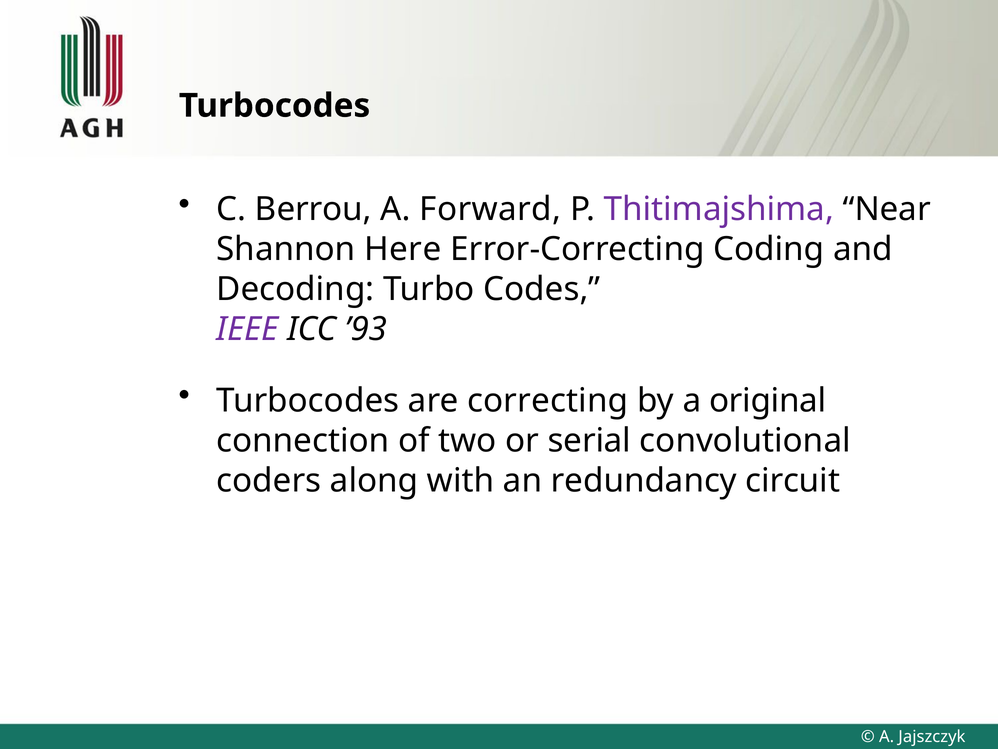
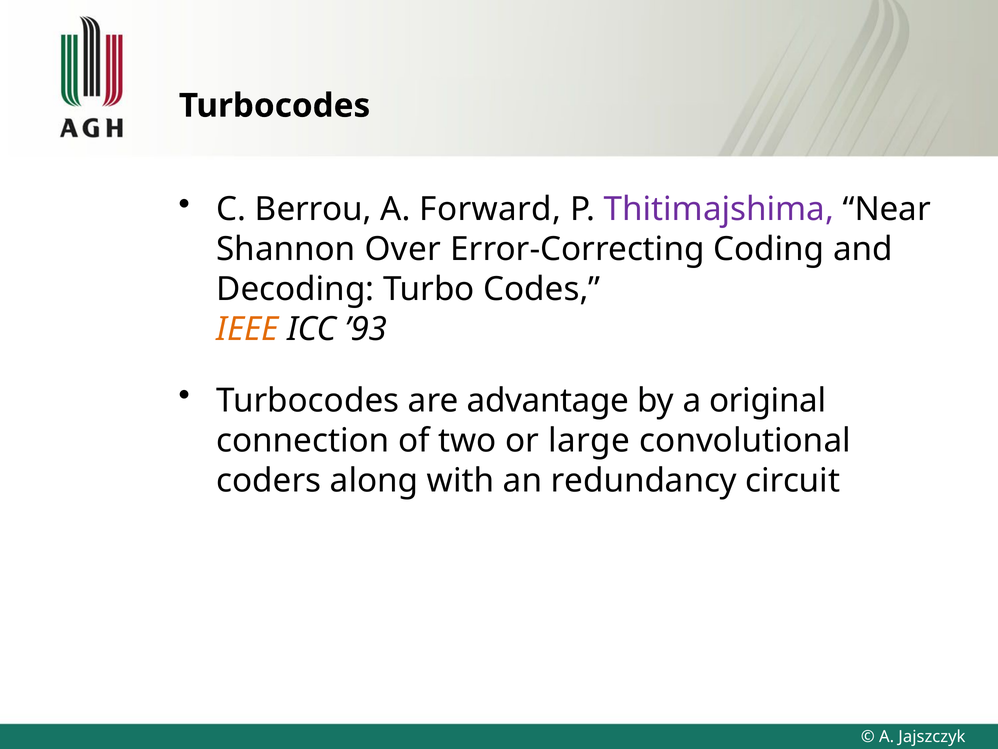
Here: Here -> Over (403, 249)
IEEE colour: purple -> orange (247, 329)
correcting: correcting -> advantage (548, 401)
serial: serial -> large (589, 441)
